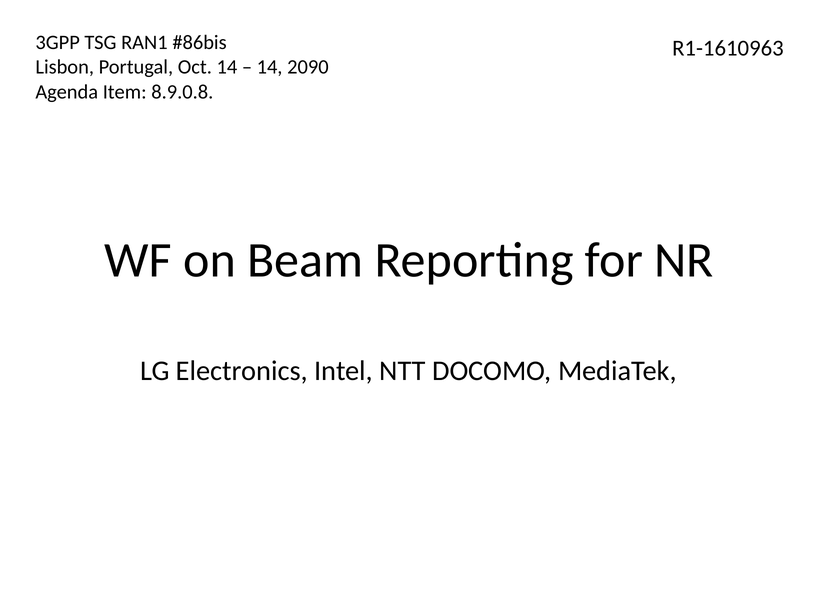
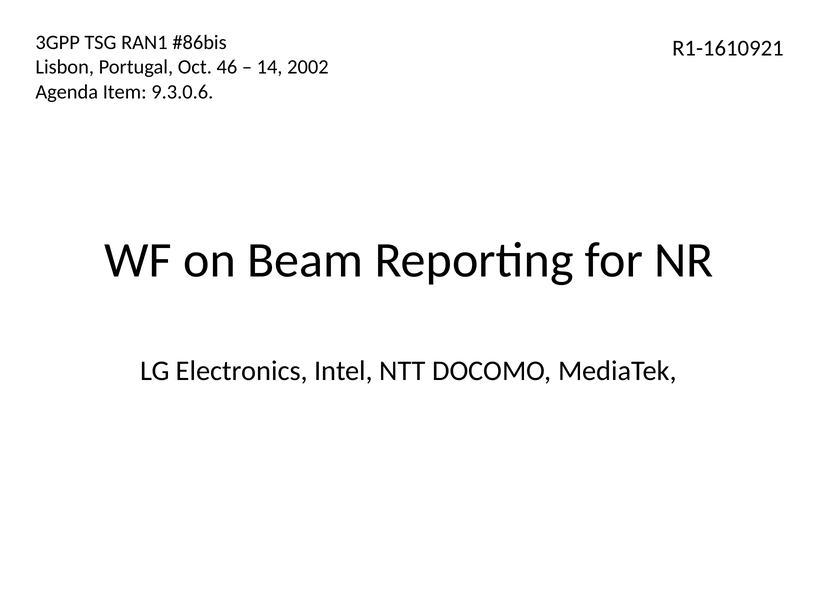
R1-1610963: R1-1610963 -> R1-1610921 (728, 48)
Oct 14: 14 -> 46 (227, 67)
2090: 2090 -> 2002 (308, 67)
8.9.0.8: 8.9.0.8 -> 9.3.0.6 (182, 92)
